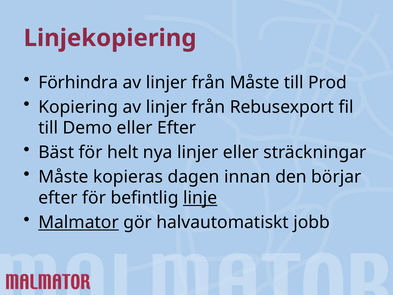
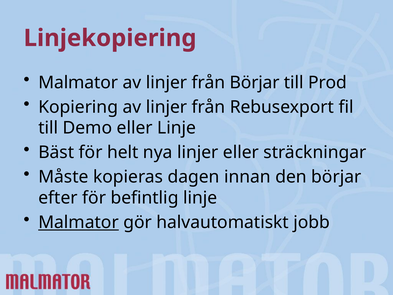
Förhindra: Förhindra -> Malmator (78, 82)
från Måste: Måste -> Börjar (255, 82)
eller Efter: Efter -> Linje (177, 128)
linje underline: present -> none (200, 198)
